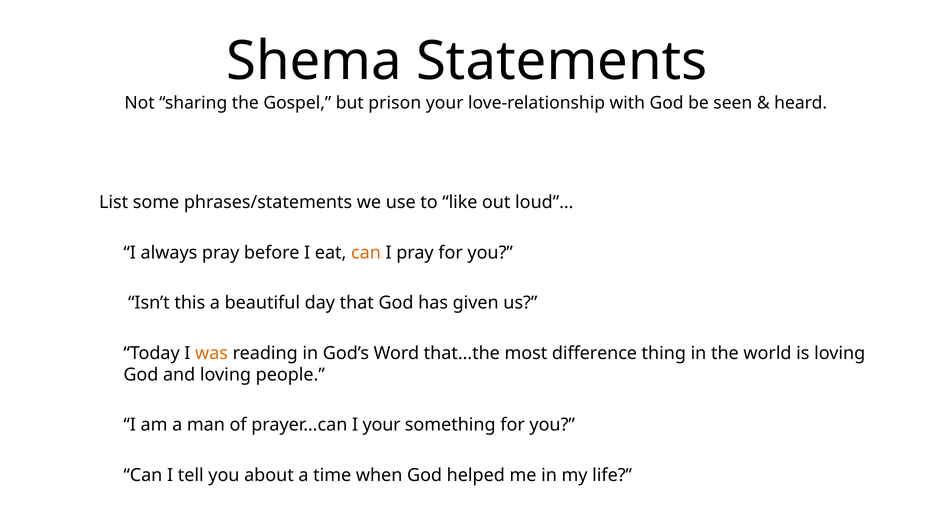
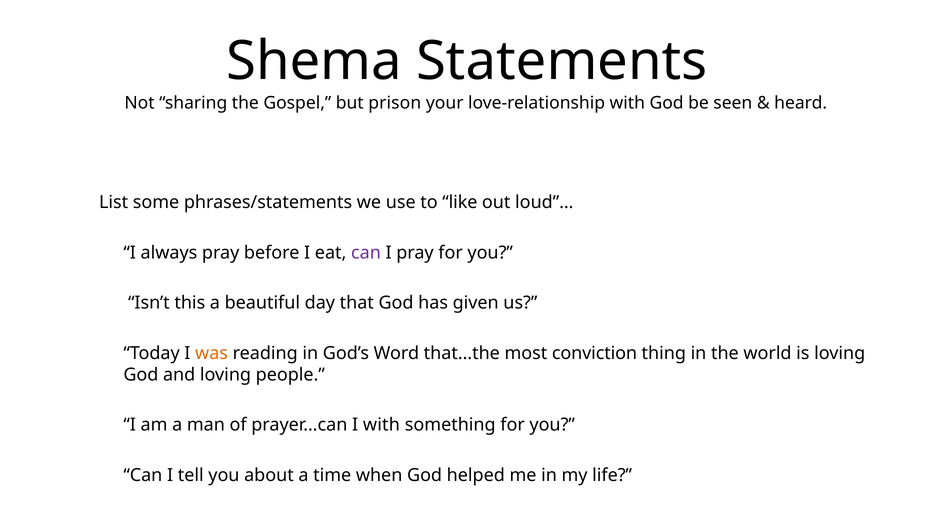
can colour: orange -> purple (366, 253)
difference: difference -> conviction (594, 353)
I your: your -> with (381, 425)
